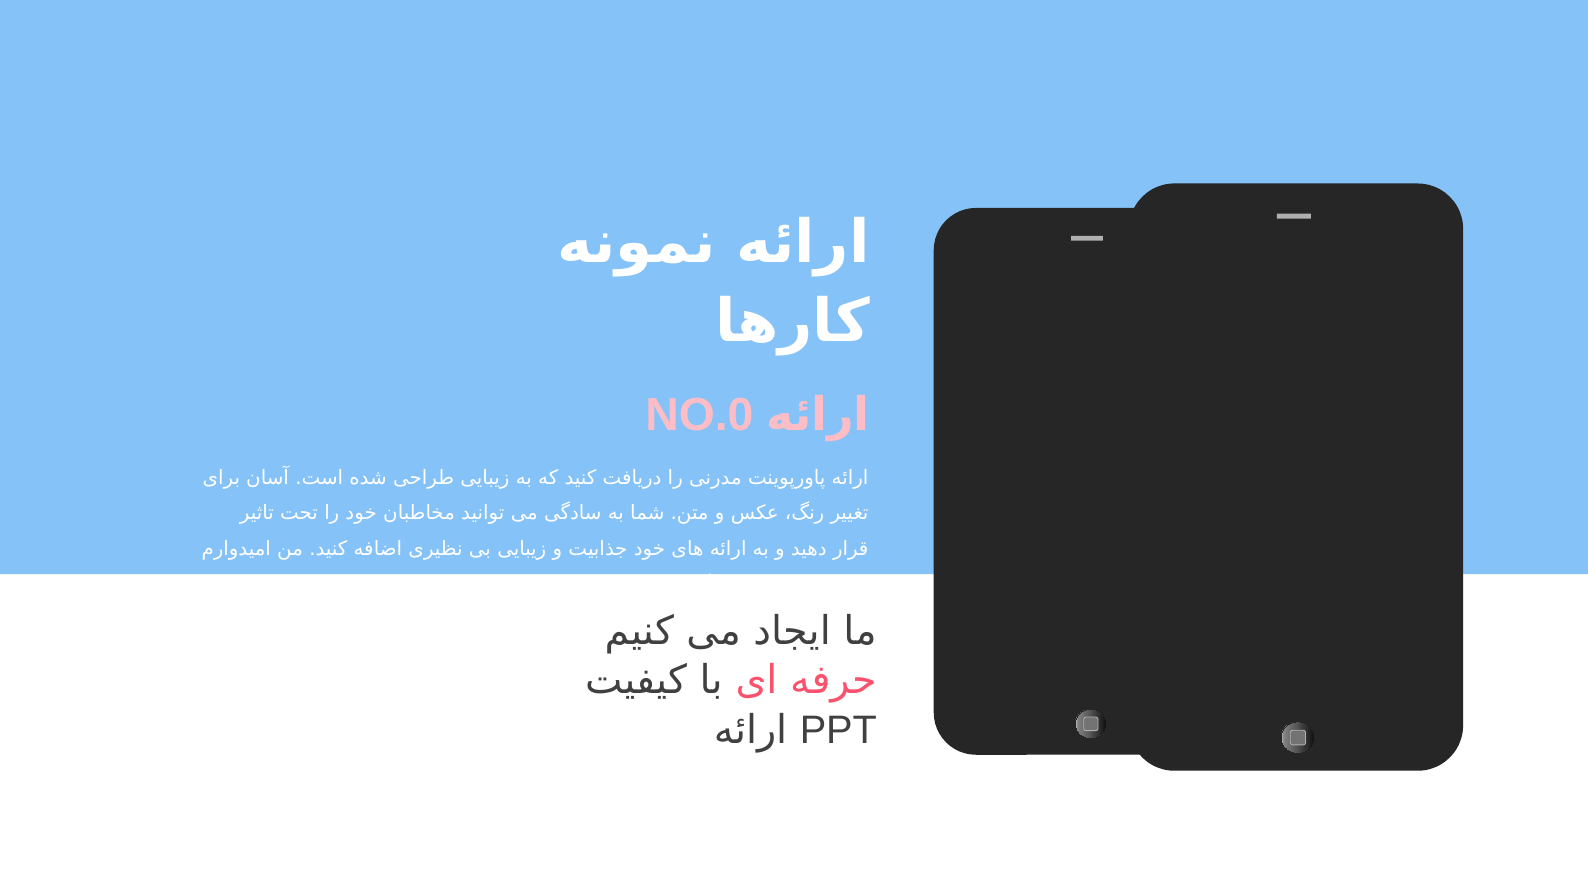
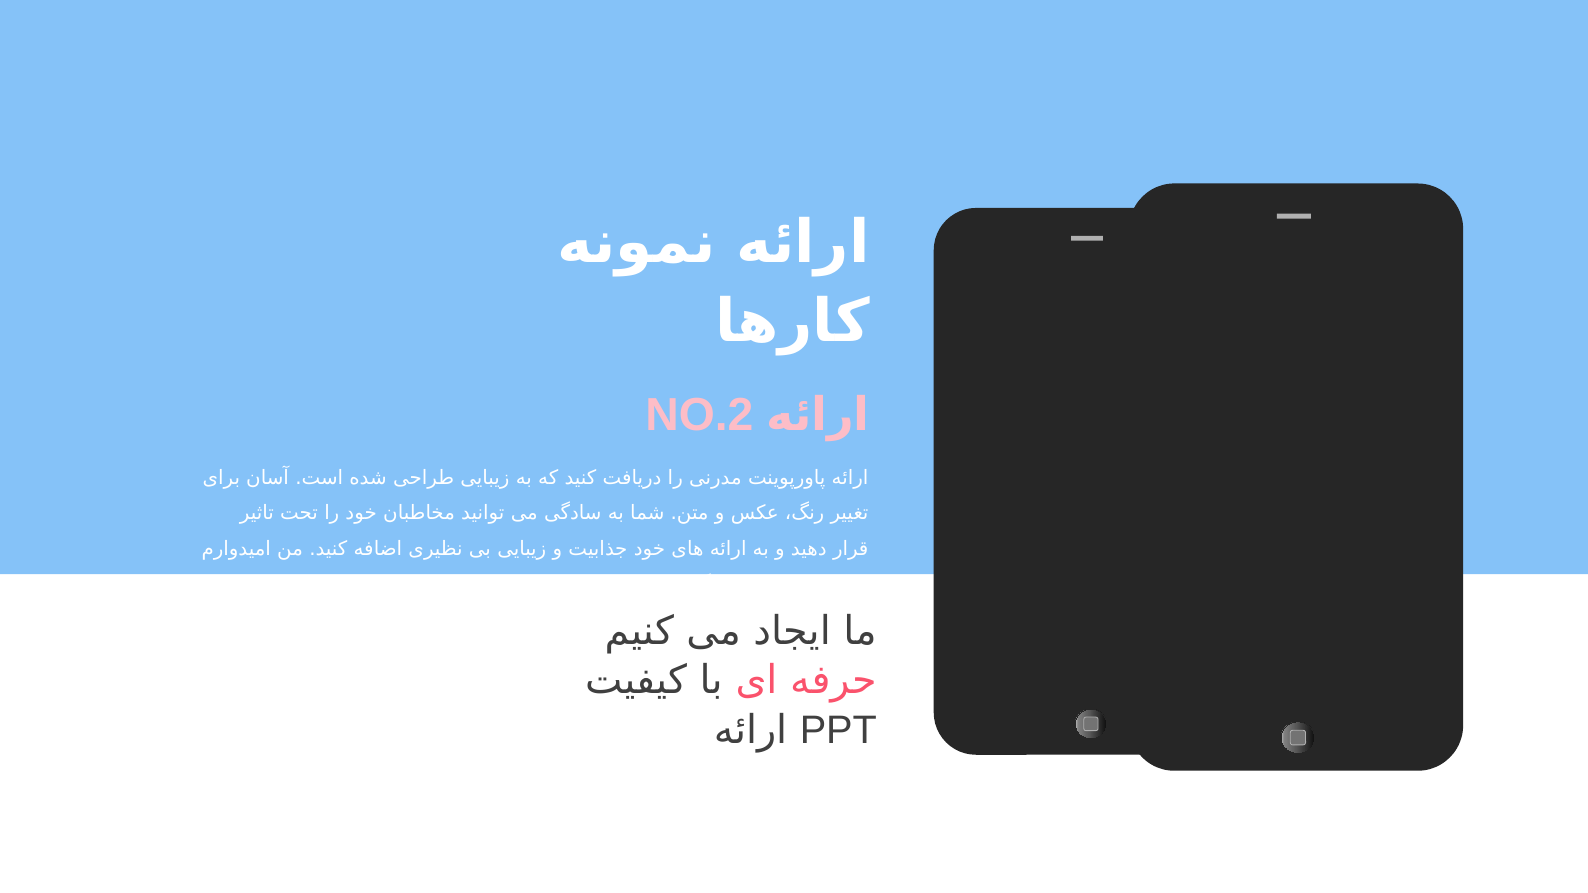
NO.0: NO.0 -> NO.2 (699, 415)
